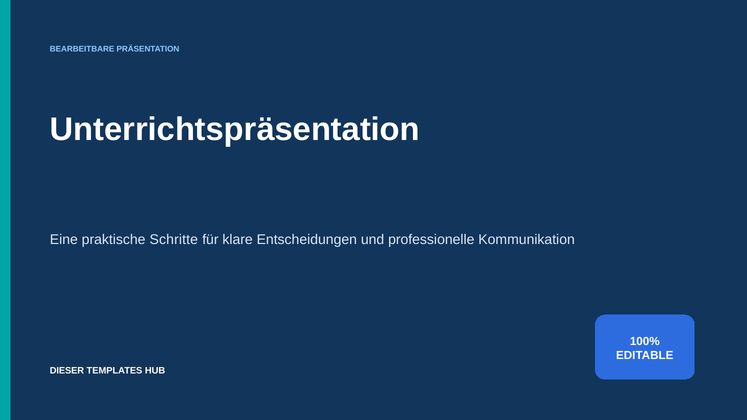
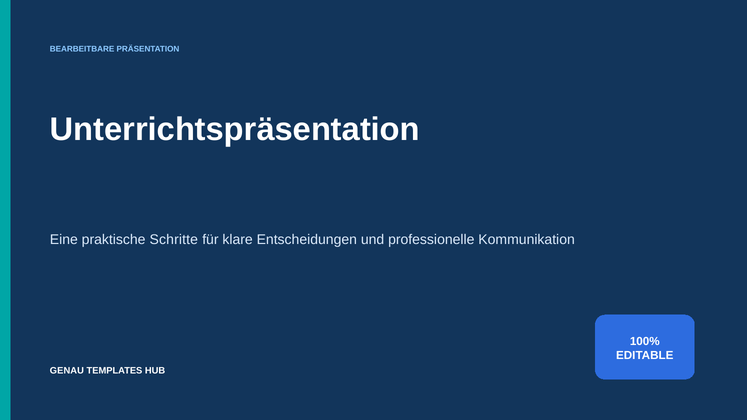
DIESER: DIESER -> GENAU (67, 371)
